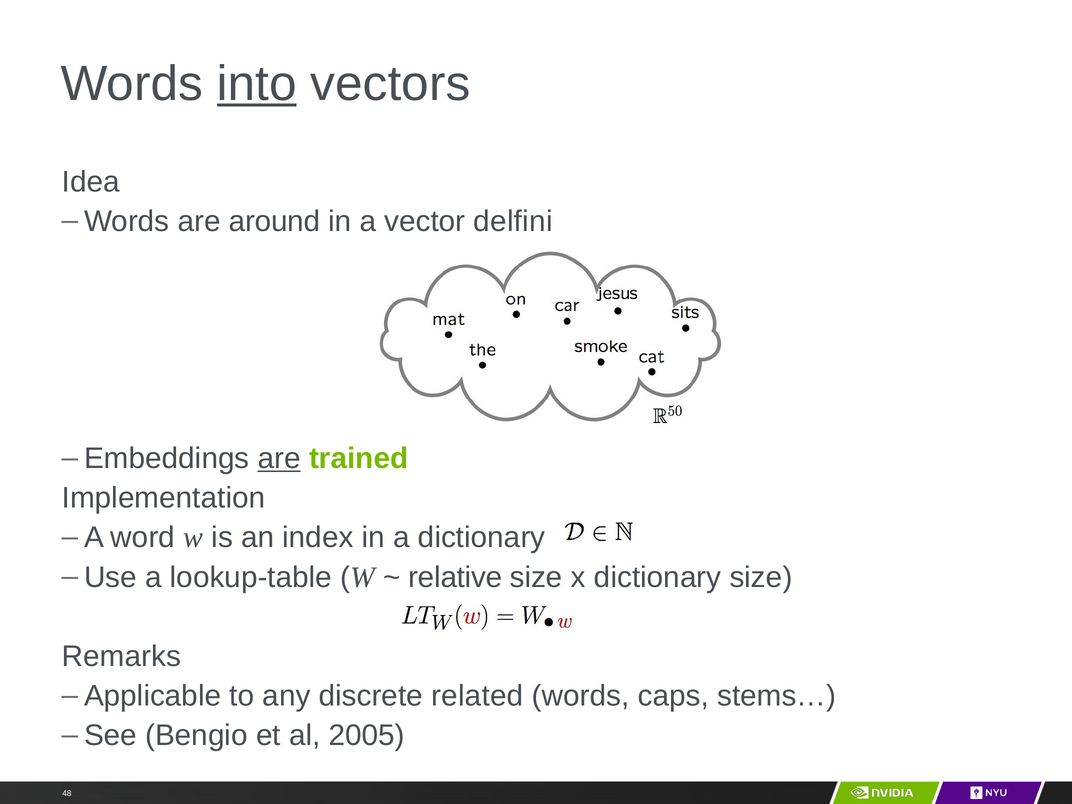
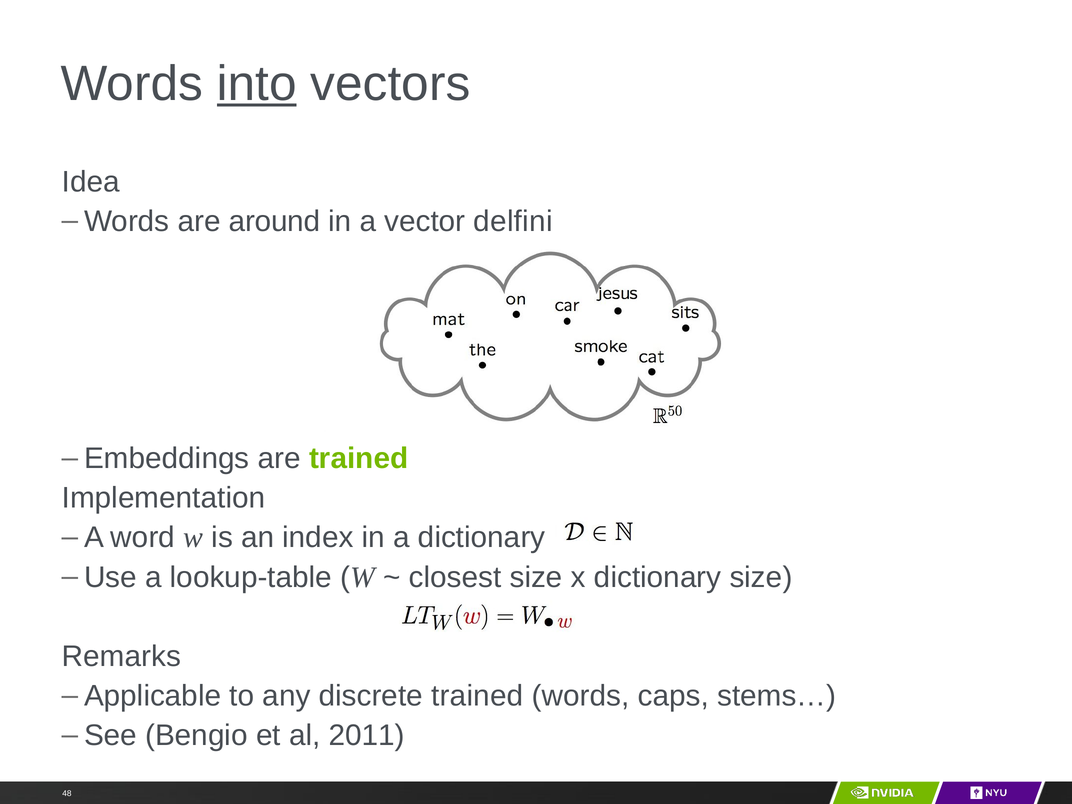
are underline: present -> none (279, 459)
relative: relative -> closest (455, 577)
discrete related: related -> trained (477, 696)
2005: 2005 -> 2011 (367, 736)
